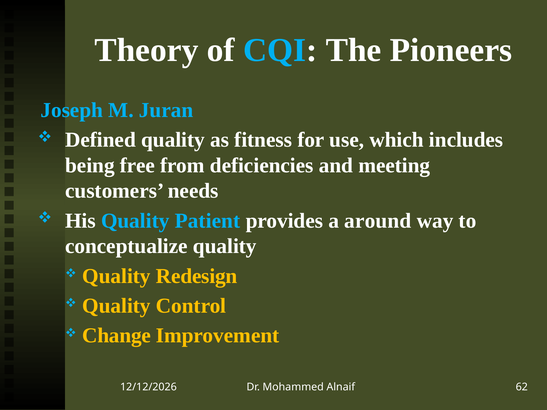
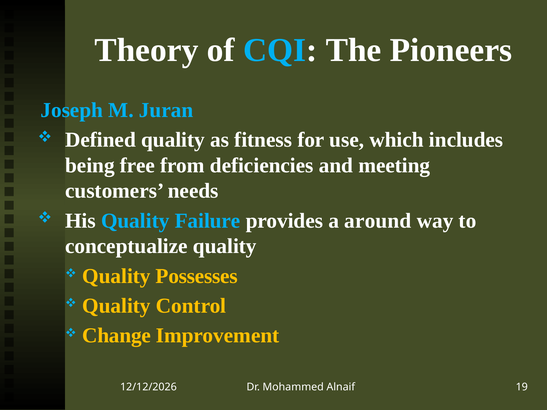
Patient: Patient -> Failure (208, 221)
Redesign: Redesign -> Possesses (197, 276)
62: 62 -> 19 (522, 387)
